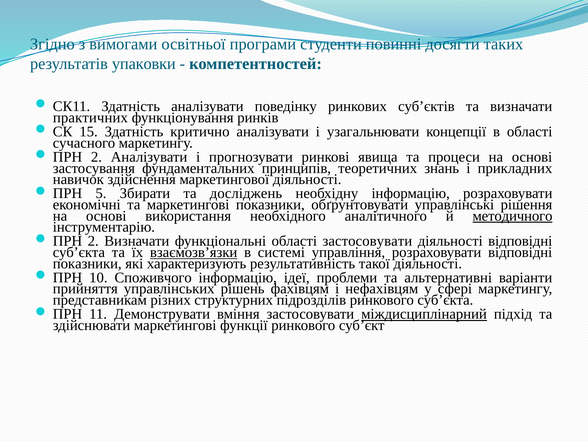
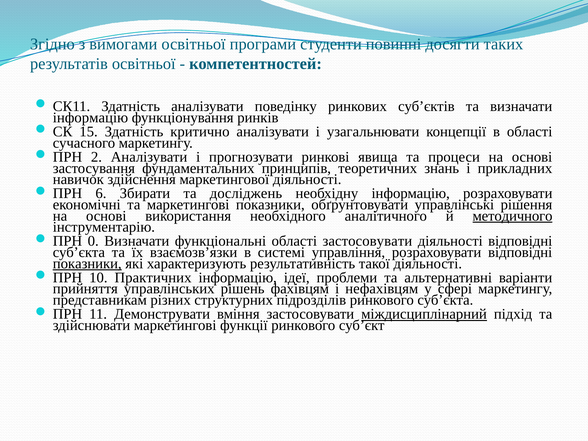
результатів упаковки: упаковки -> освітньої (144, 64)
практичних: практичних -> інформацію (90, 118)
5: 5 -> 6 (101, 193)
2: 2 -> 0 (93, 241)
взаємозв’язки underline: present -> none (194, 252)
показники underline: none -> present (87, 263)
Споживчого: Споживчого -> Практичних (153, 278)
